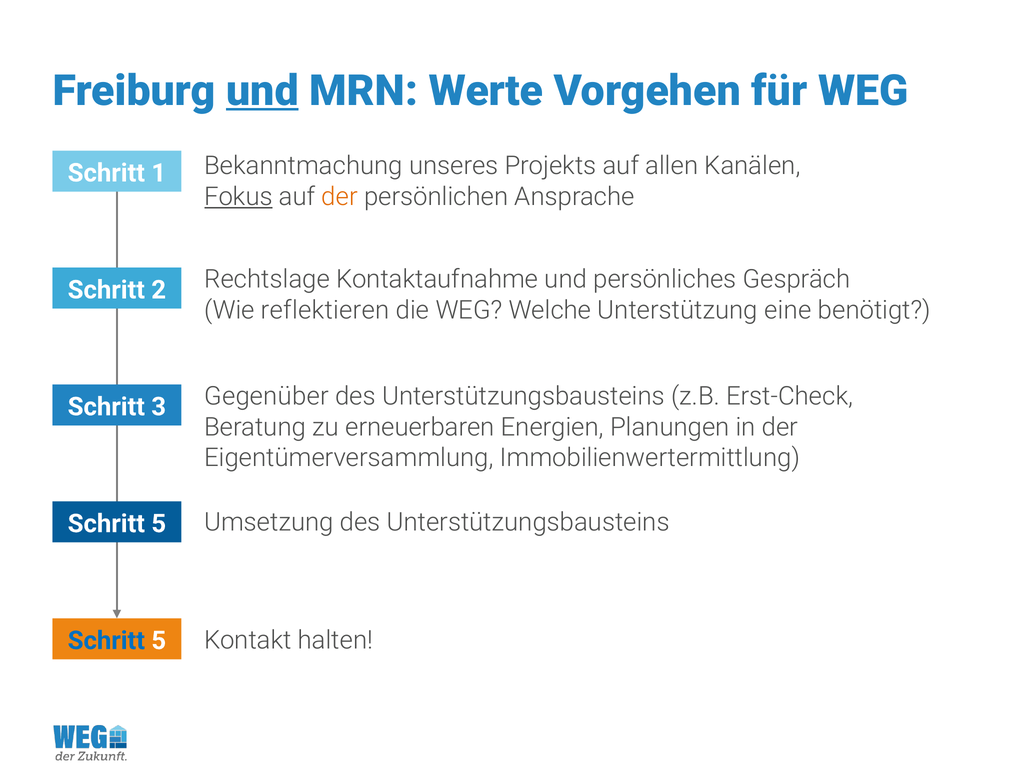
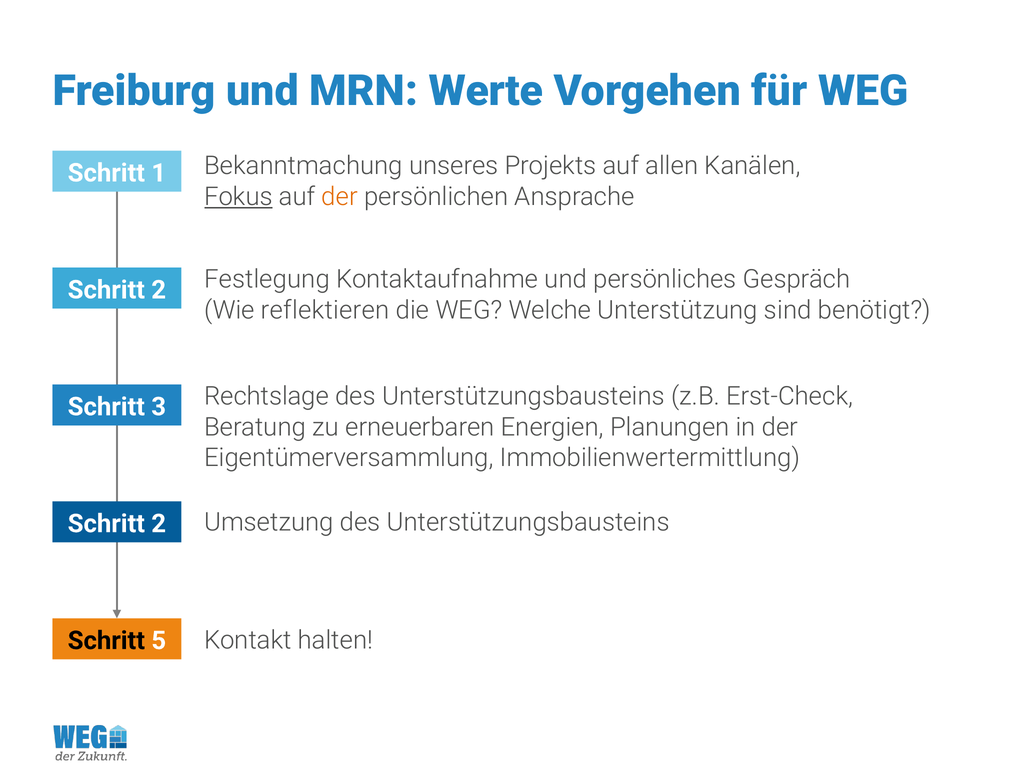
und underline: present -> none (262, 91)
Rechtslage: Rechtslage -> Festlegung (267, 279)
eine: eine -> sind (788, 310)
Gegenüber: Gegenüber -> Rechtslage (267, 396)
5: 5 -> 2 (159, 524)
Schritt colour: blue -> black (106, 641)
